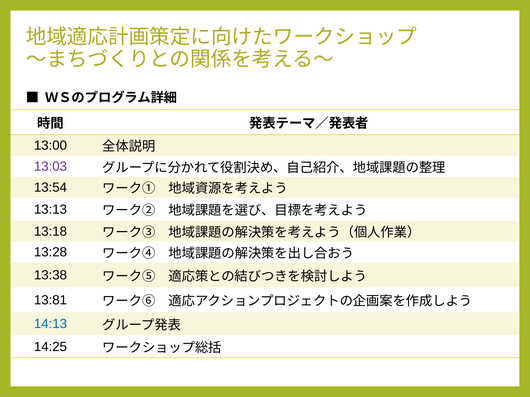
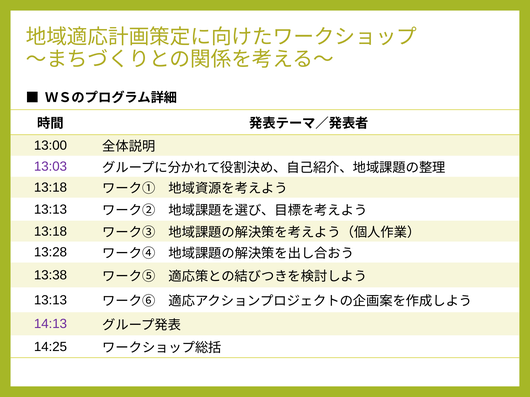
13:54: 13:54 -> 13:18 (50, 188)
13:81: 13:81 -> 13:13 (50, 300)
14:13 colour: blue -> purple (50, 324)
